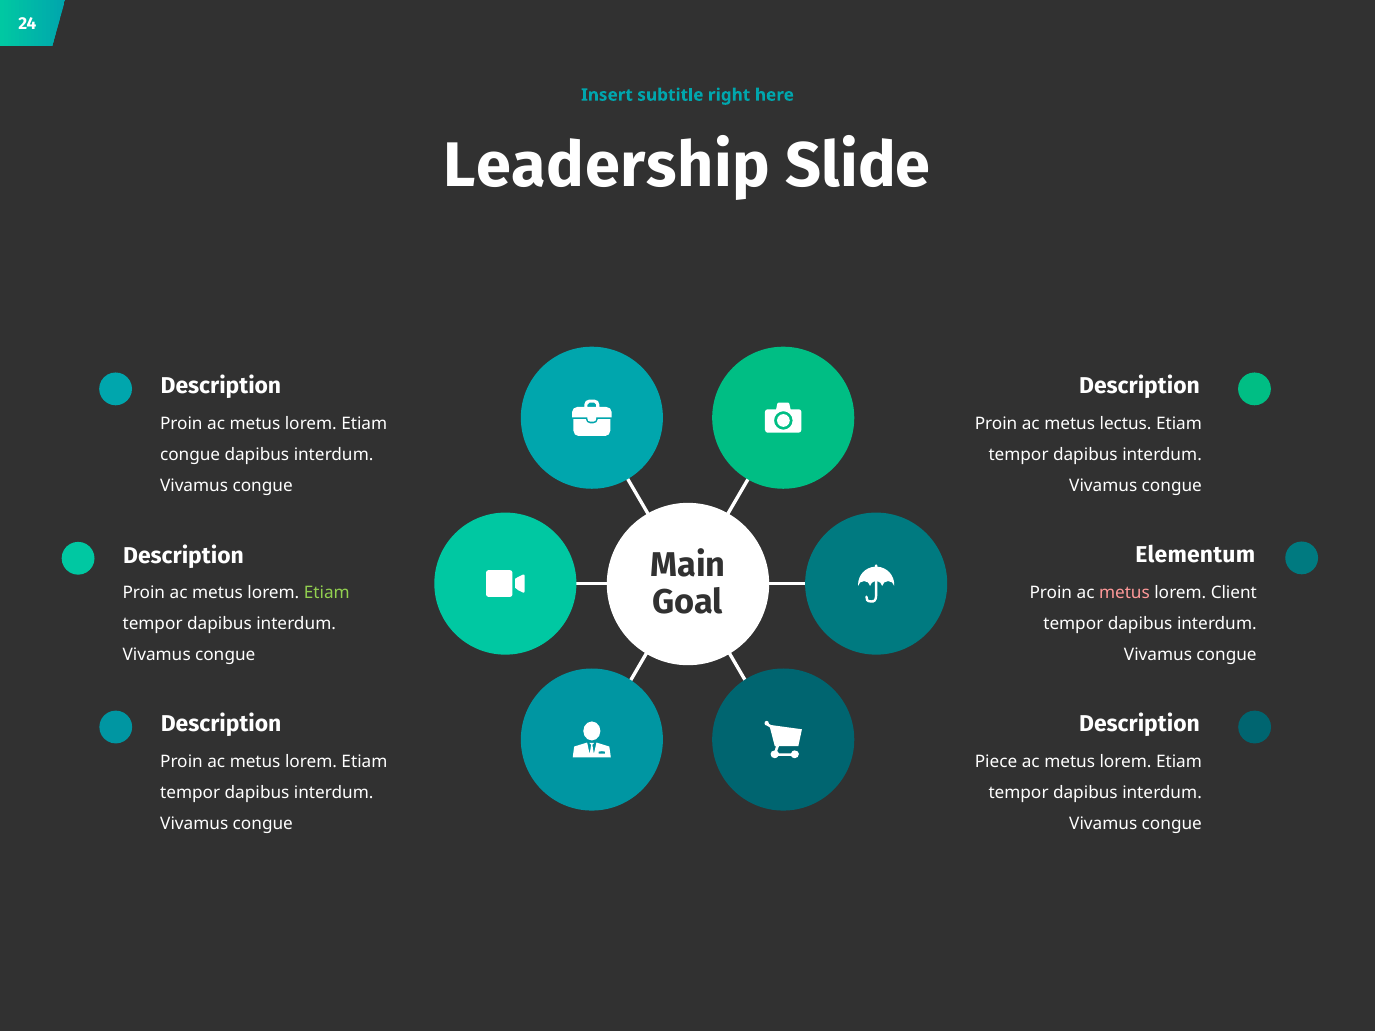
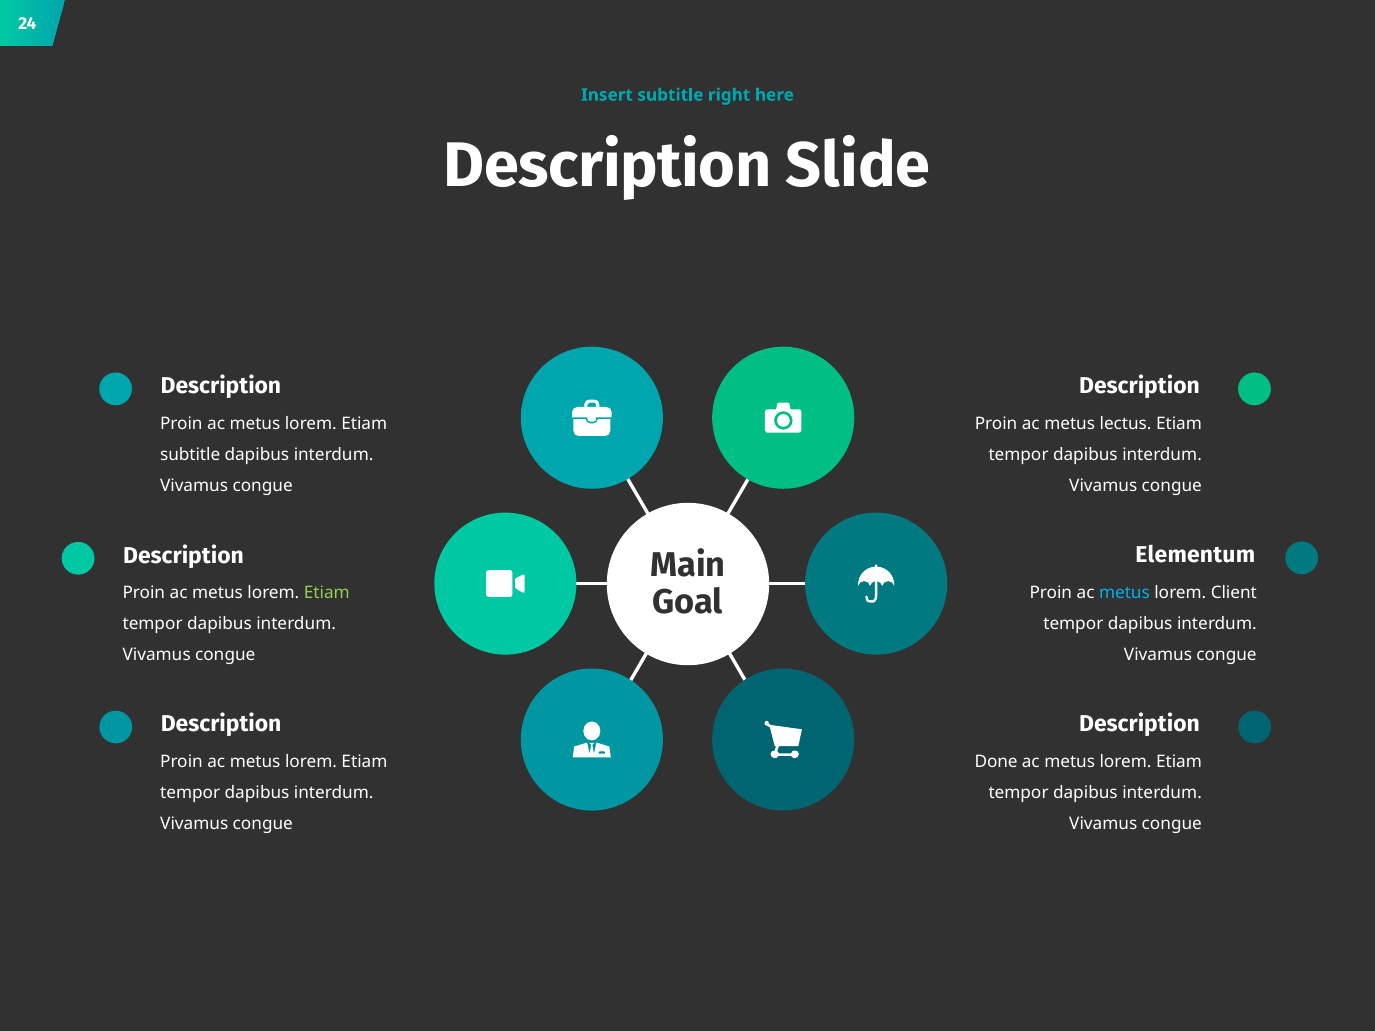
Leadership: Leadership -> Description (607, 166)
congue: congue -> subtitle (190, 454)
metus colour: pink -> light blue (1124, 592)
Piece: Piece -> Done (996, 762)
